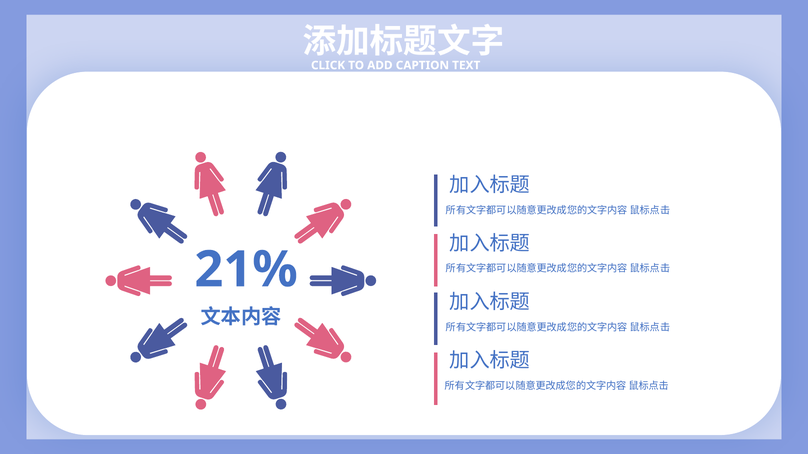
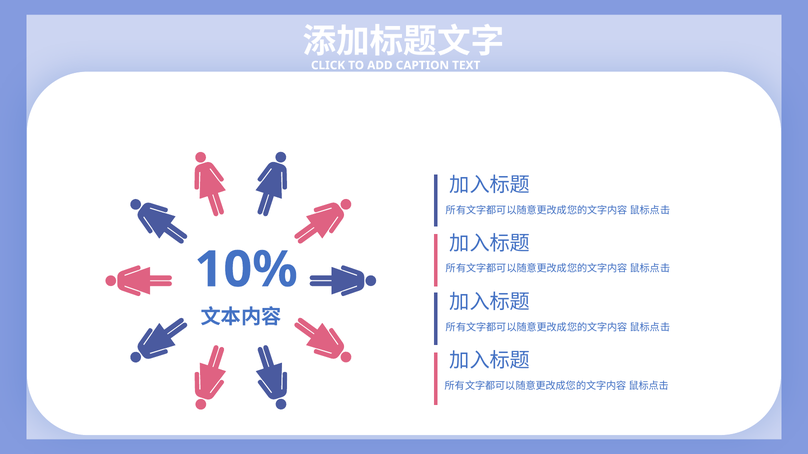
21%: 21% -> 10% (246, 270)
